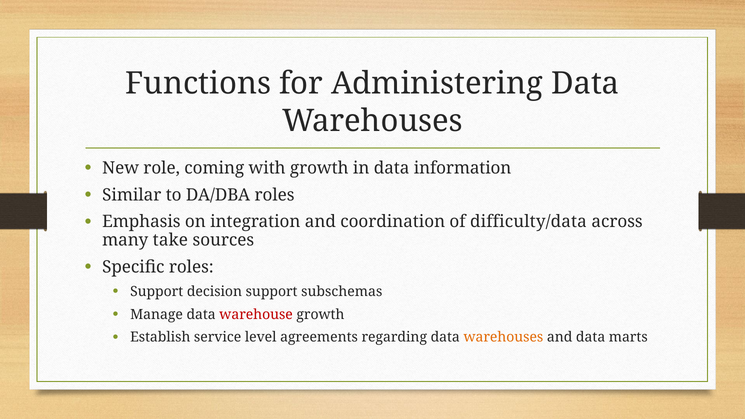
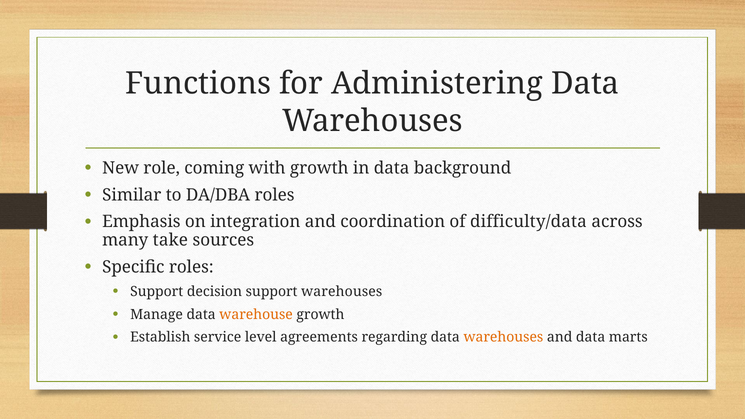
information: information -> background (463, 168)
support subschemas: subschemas -> warehouses (342, 292)
warehouse colour: red -> orange (256, 314)
